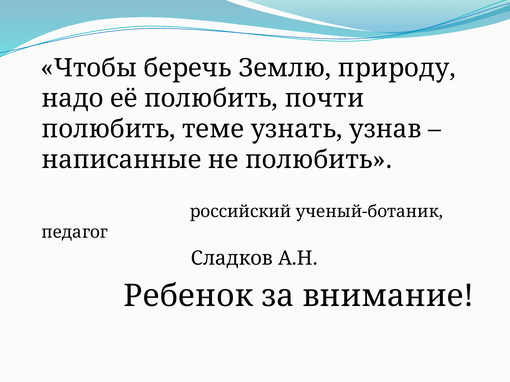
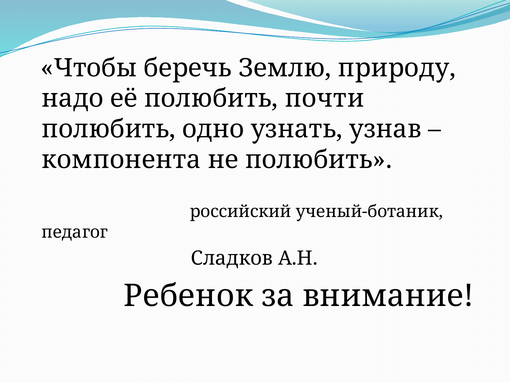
теме: теме -> одно (213, 129)
написанные: написанные -> компонента (121, 160)
